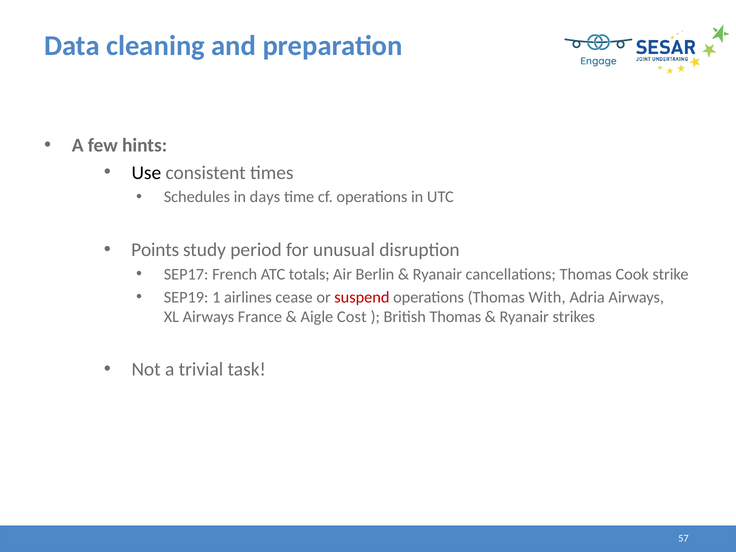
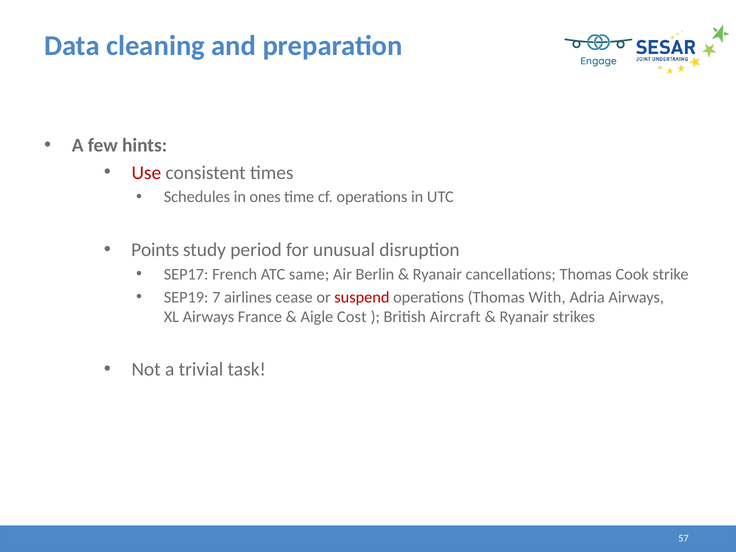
Use colour: black -> red (146, 173)
days: days -> ones (265, 197)
totals: totals -> same (309, 274)
1: 1 -> 7 (216, 297)
British Thomas: Thomas -> Aircraft (455, 317)
